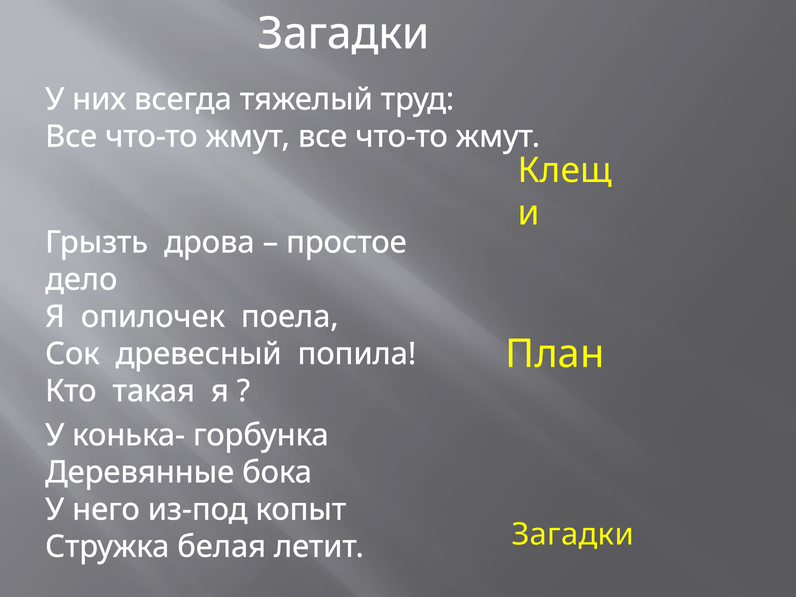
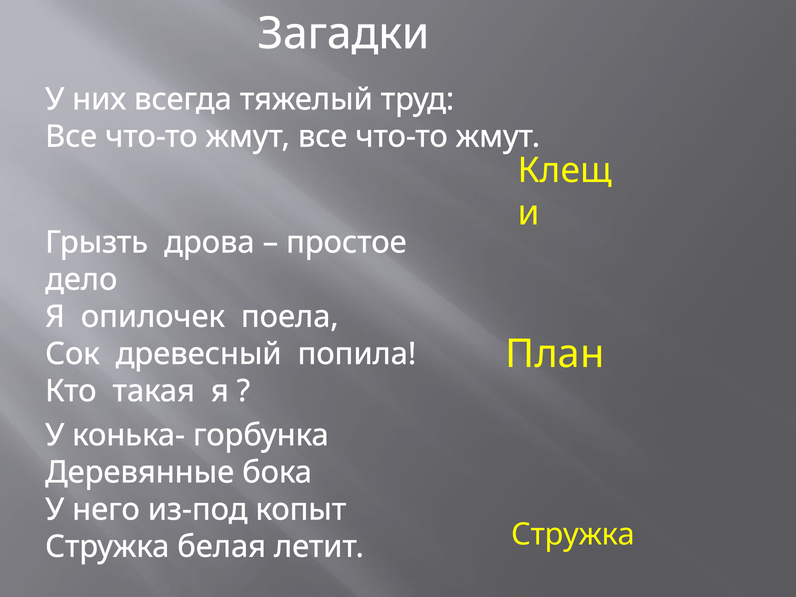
летит Загадки: Загадки -> Стружка (573, 535)
